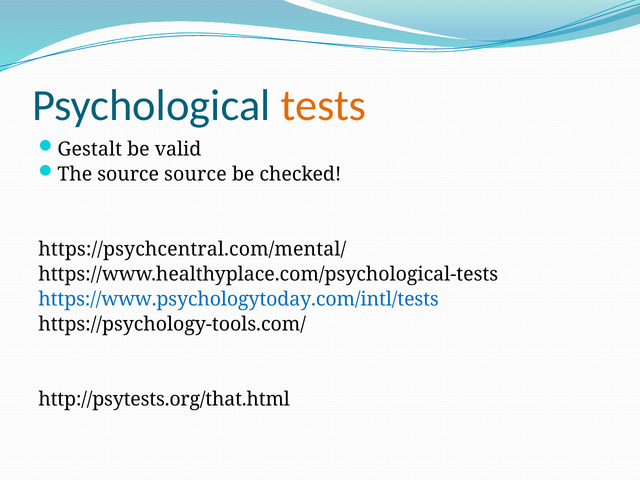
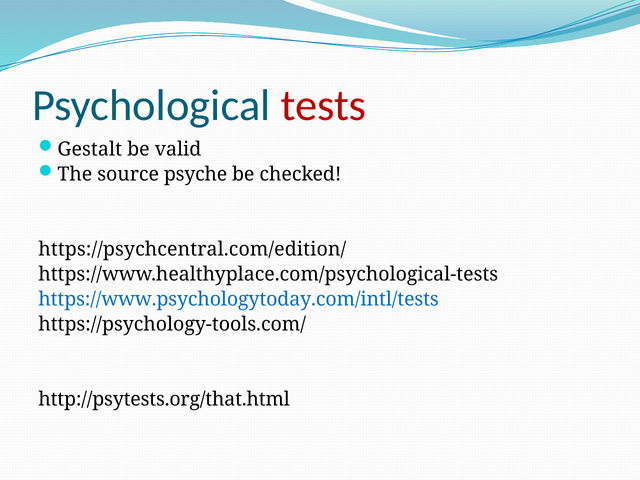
tests colour: orange -> red (323, 106)
source source: source -> psyche (196, 174)
https://psychcentral.com/mental/: https://psychcentral.com/mental/ -> https://psychcentral.com/edition/ (192, 249)
